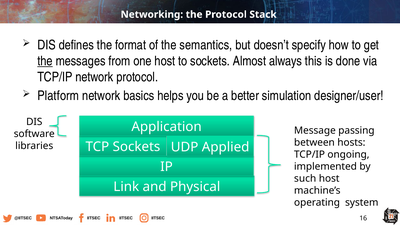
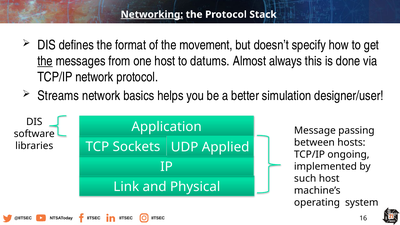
Networking underline: none -> present (152, 14)
semantics: semantics -> movement (206, 45)
to sockets: sockets -> datums (210, 61)
Platform: Platform -> Streams (58, 96)
